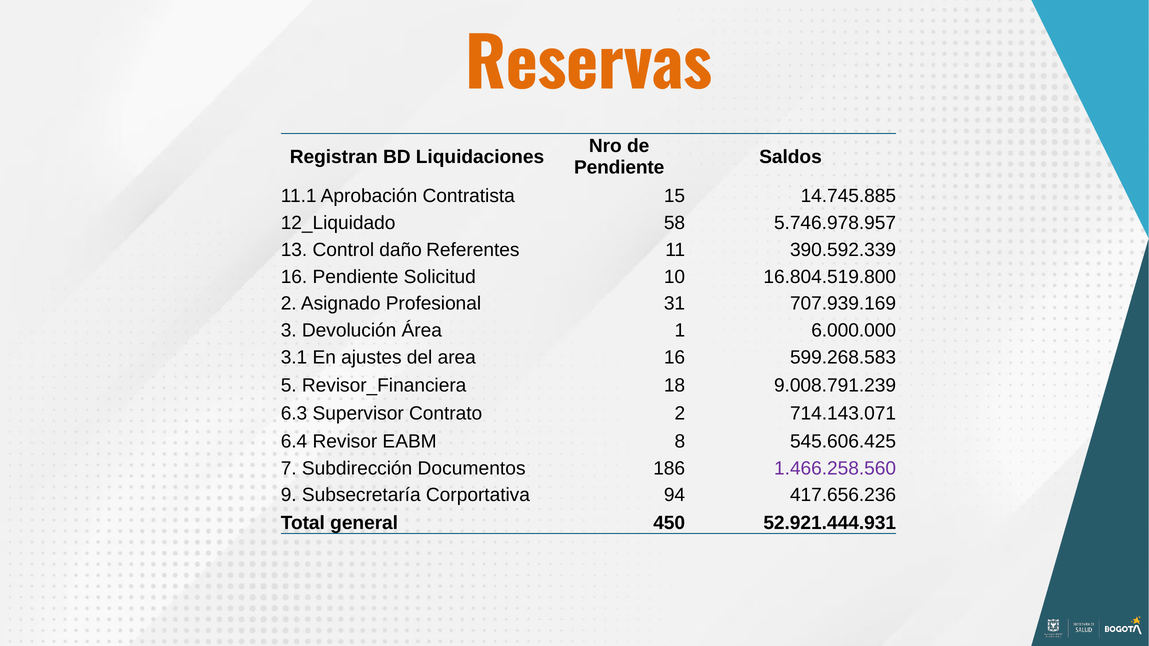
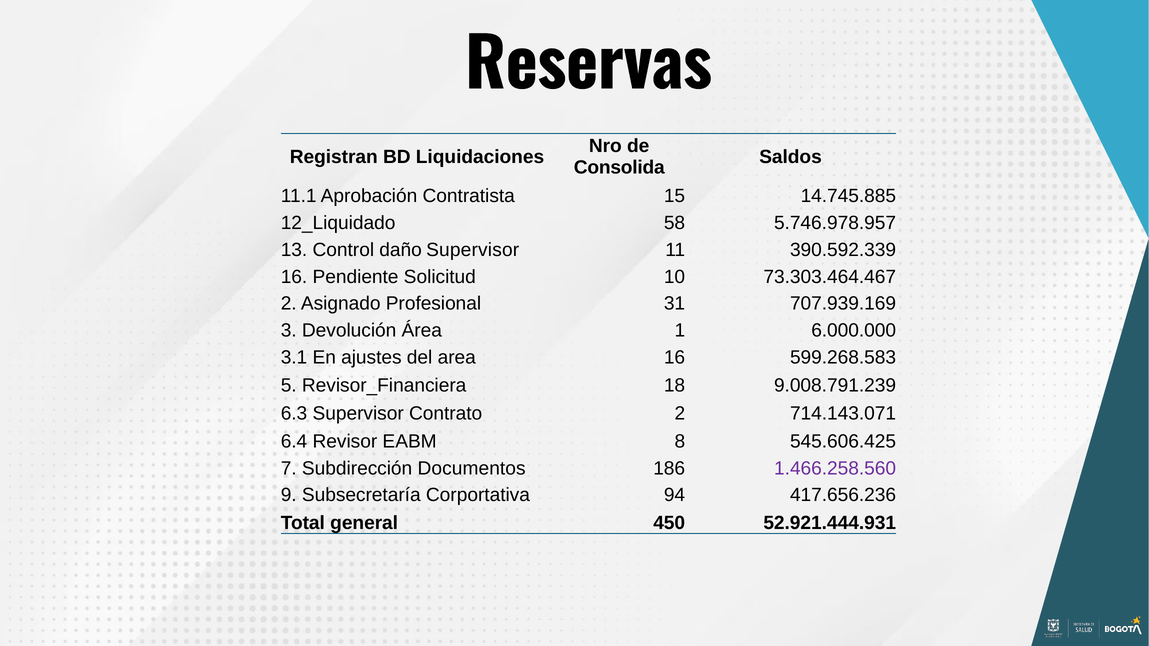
Reservas colour: orange -> black (589, 66)
Pendiente: Pendiente -> Consolida (619, 168)
daño Referentes: Referentes -> Supervisor (473, 250)
16.804.519.800: 16.804.519.800 -> 73.303.464.467 (830, 277)
